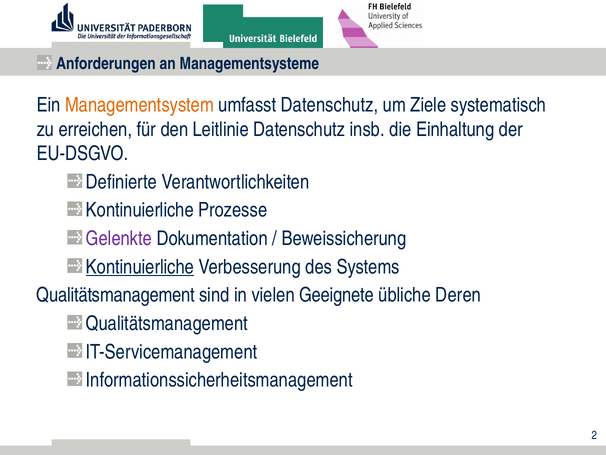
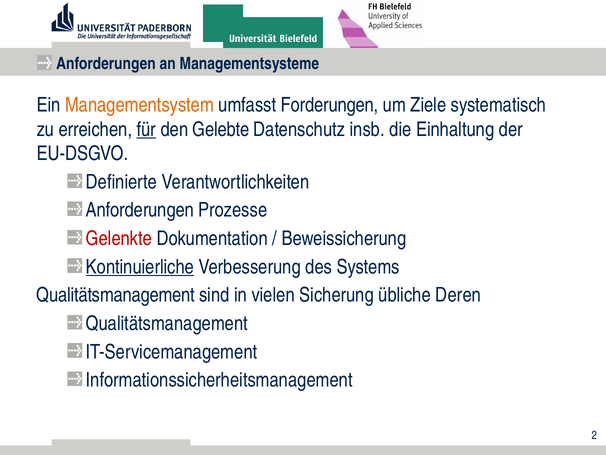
umfasst Datenschutz: Datenschutz -> Forderungen (330, 105)
für underline: none -> present (146, 129)
Leitlinie: Leitlinie -> Gelebte (221, 129)
Kontinuierliche: Kontinuierliche -> Anforderungen (140, 210)
Gelenkte colour: purple -> red (119, 238)
Geeignete: Geeignete -> Sicherung (337, 295)
